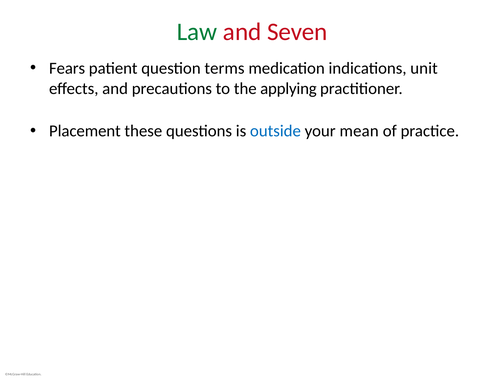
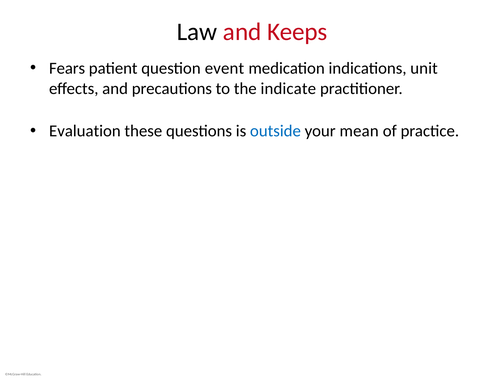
Law colour: green -> black (197, 32)
Seven: Seven -> Keeps (297, 32)
terms: terms -> event (224, 68)
applying: applying -> indicate (288, 89)
Placement: Placement -> Evaluation (85, 131)
